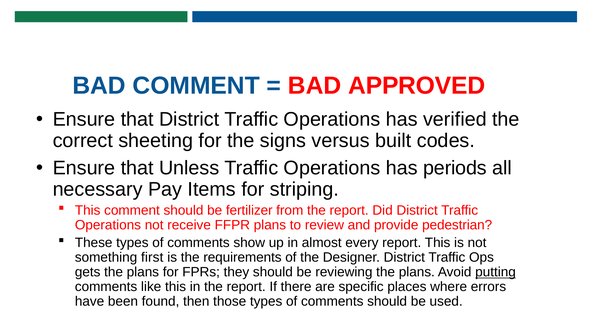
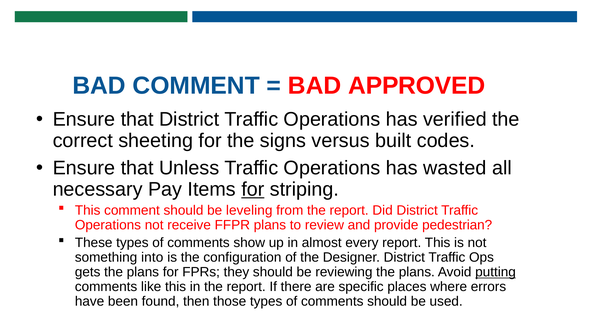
periods: periods -> wasted (455, 168)
for underline: none -> present (253, 189)
fertilizer: fertilizer -> leveling (249, 210)
first: first -> into (152, 257)
requirements: requirements -> configuration (242, 257)
